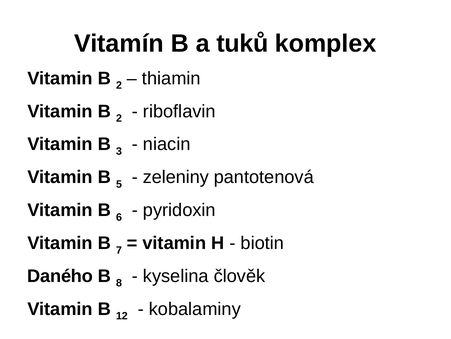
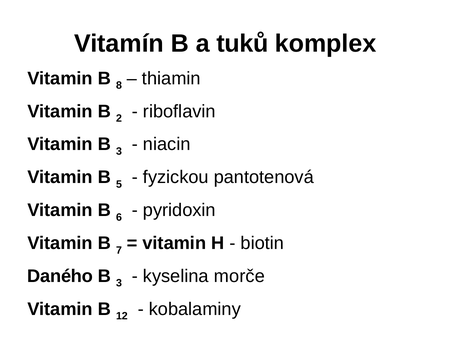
2: 2 -> 8 (119, 85)
zeleniny: zeleniny -> fyzickou (176, 177)
8: 8 -> 3 (119, 282)
člověk: člověk -> morče (239, 275)
